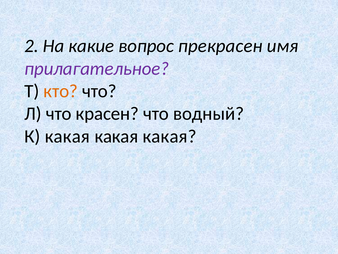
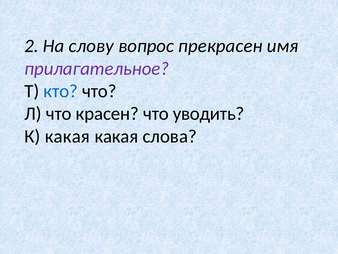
какие: какие -> слову (91, 46)
кто colour: orange -> blue (61, 91)
водный: водный -> уводить (209, 114)
какая: какая -> слова (170, 136)
